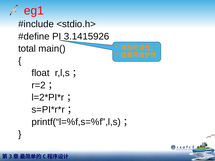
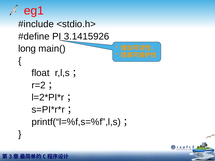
total: total -> long (27, 49)
